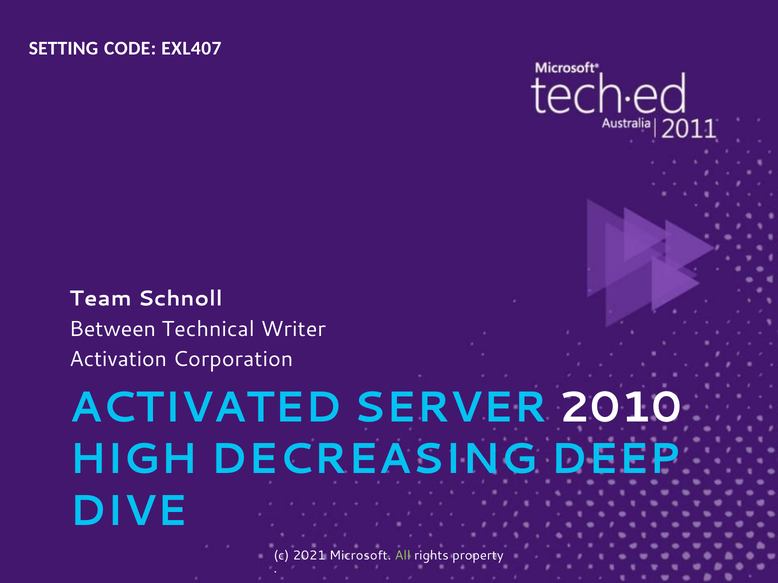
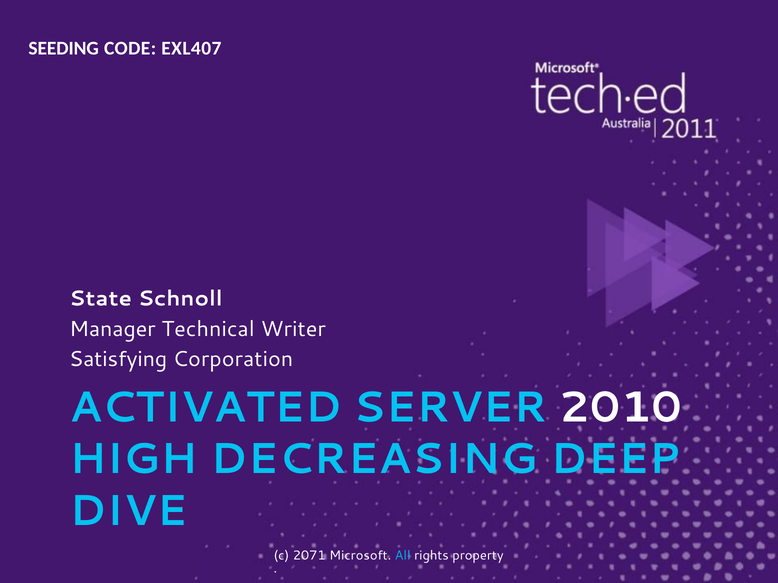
SETTING: SETTING -> SEEDING (64, 48)
Team: Team -> State (101, 299)
Between: Between -> Manager (112, 329)
Activation: Activation -> Satisfying (118, 360)
2021: 2021 -> 2071 (309, 556)
All colour: light green -> light blue (403, 556)
